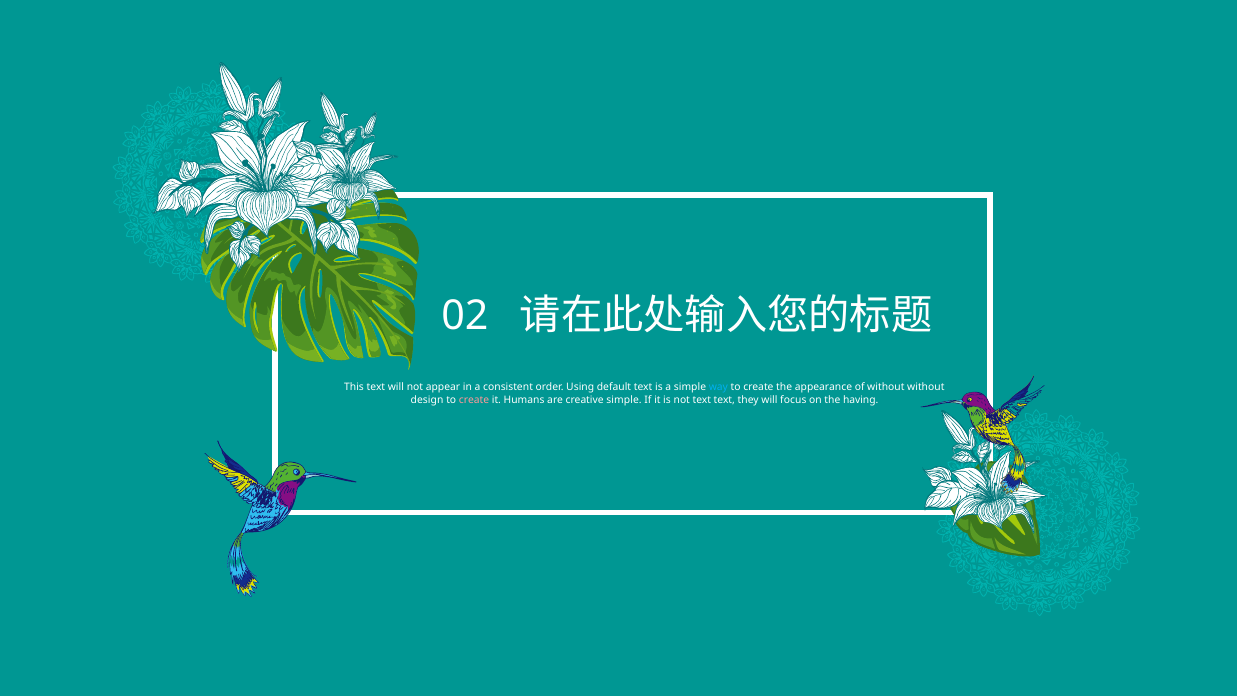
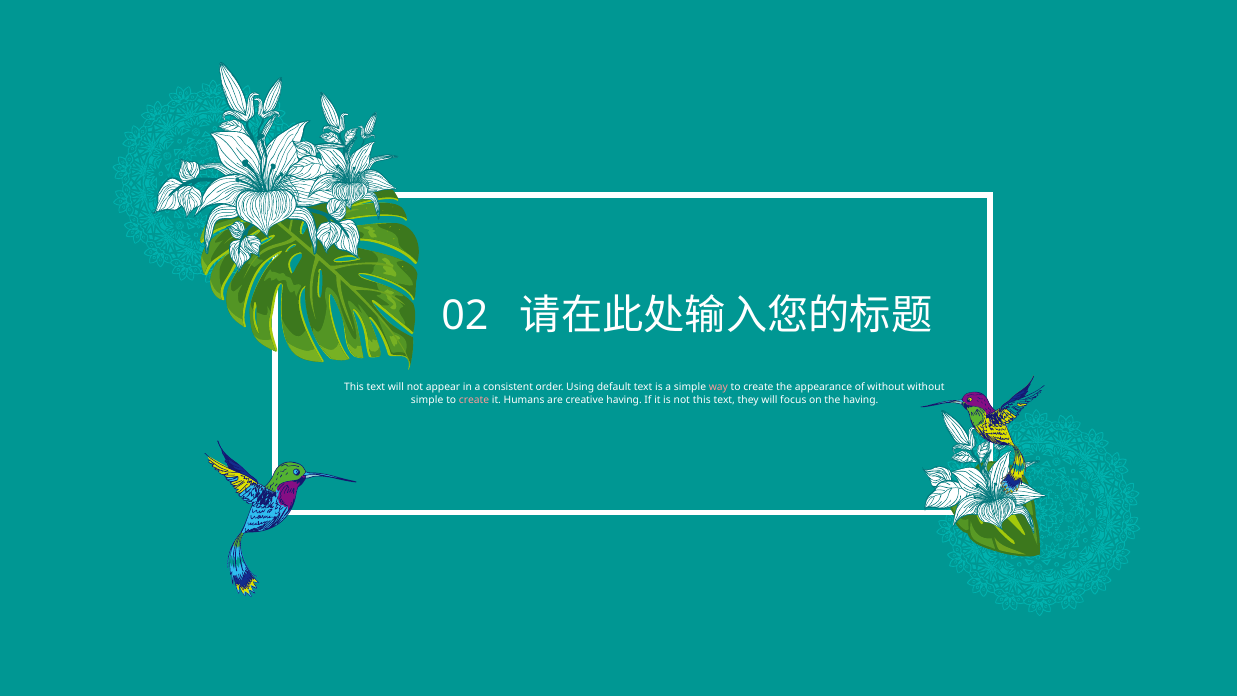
way colour: light blue -> pink (718, 387)
design: design -> simple (427, 400)
creative simple: simple -> having (624, 400)
not text: text -> this (702, 400)
